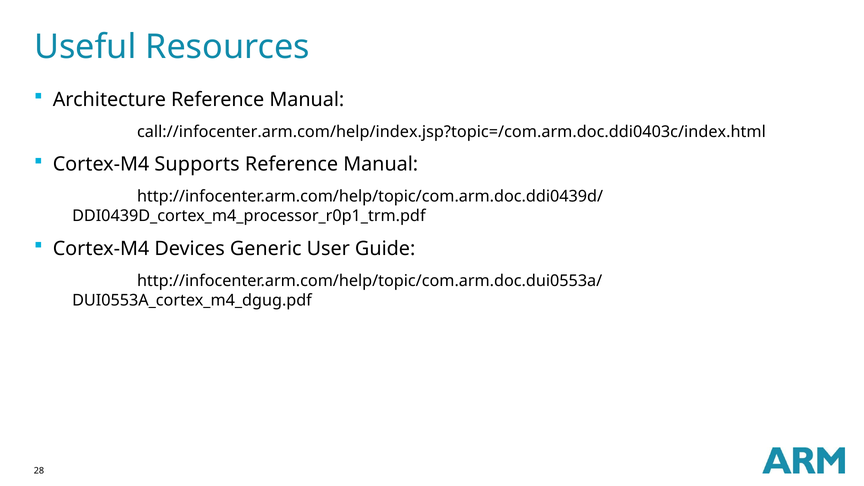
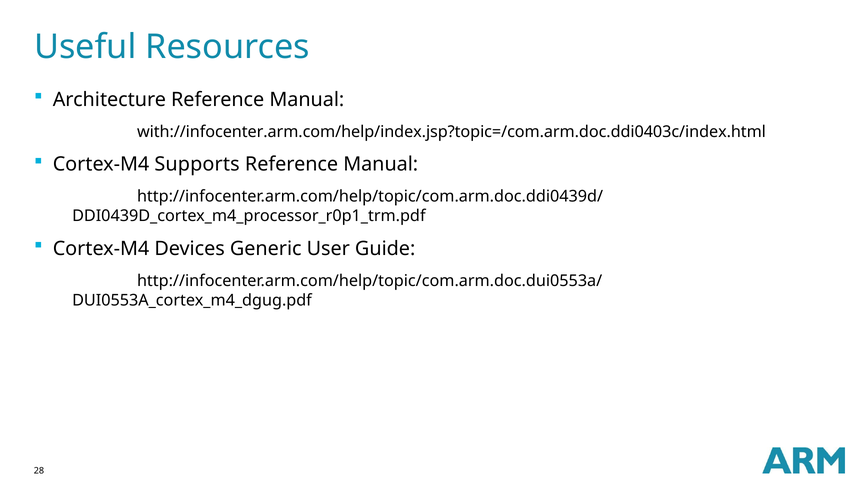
call://infocenter.arm.com/help/index.jsp?topic=/com.arm.doc.ddi0403c/index.html: call://infocenter.arm.com/help/index.jsp?topic=/com.arm.doc.ddi0403c/index.html -> with://infocenter.arm.com/help/index.jsp?topic=/com.arm.doc.ddi0403c/index.html (451, 132)
